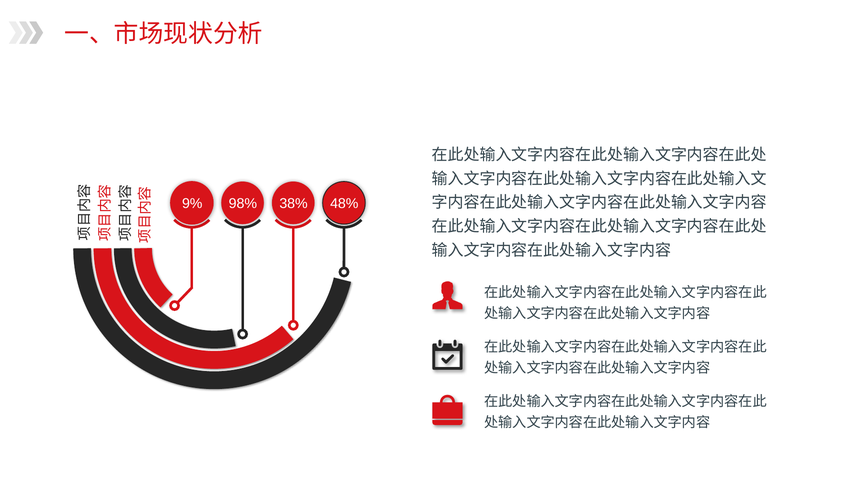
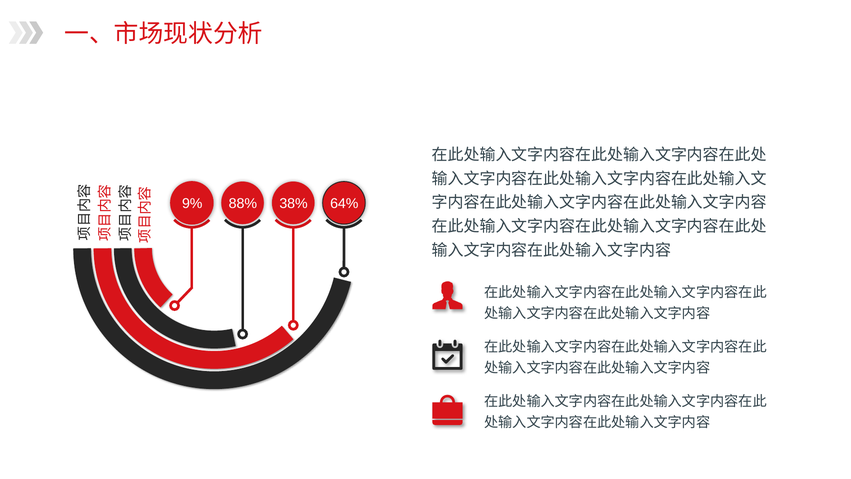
98%: 98% -> 88% (243, 203)
48%: 48% -> 64% (344, 203)
